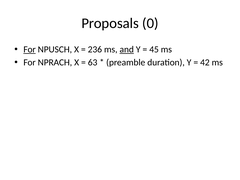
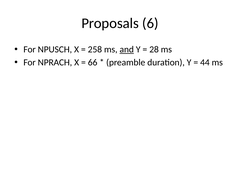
0: 0 -> 6 (150, 23)
For underline: present -> none (30, 49)
236: 236 -> 258 (95, 49)
45: 45 -> 28 (154, 49)
63: 63 -> 66 (93, 62)
42: 42 -> 44 (205, 62)
